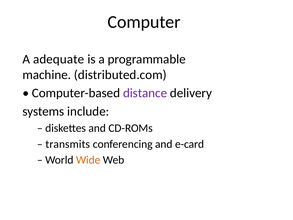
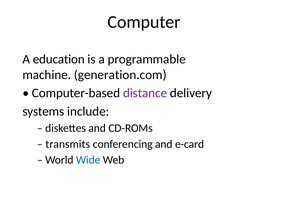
adequate: adequate -> education (59, 59)
distributed.com: distributed.com -> generation.com (120, 75)
Wide colour: orange -> blue (88, 160)
